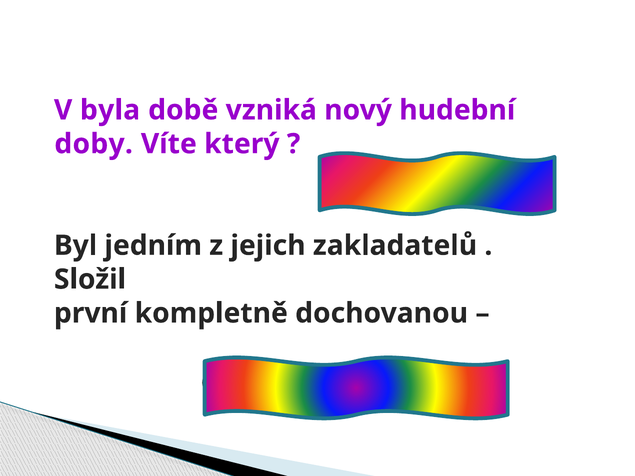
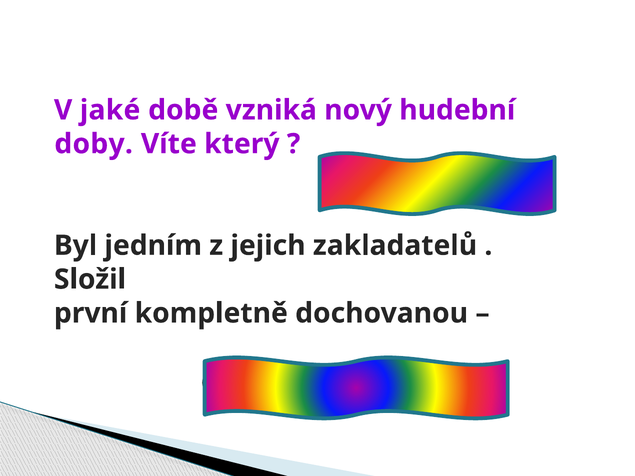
byla: byla -> jaké (110, 110)
